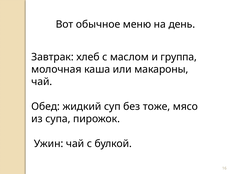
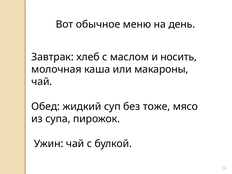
группа: группа -> носить (179, 57)
